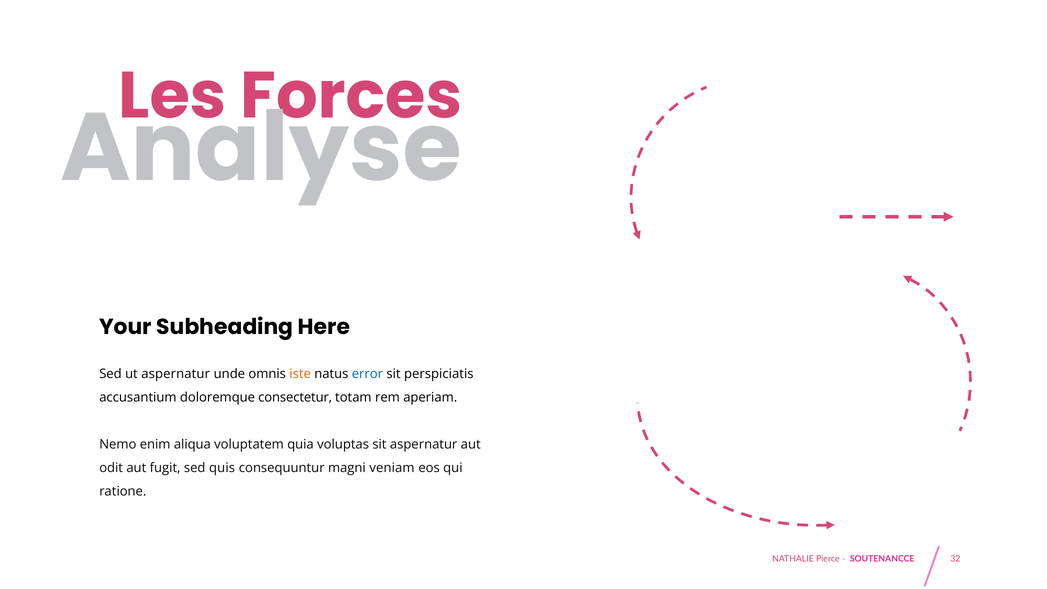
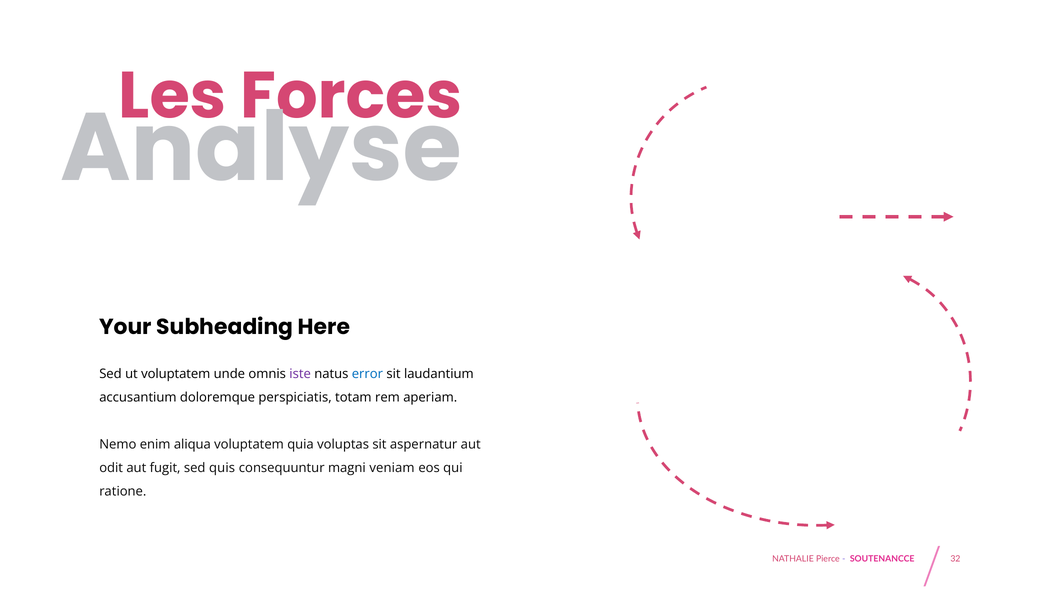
ut aspernatur: aspernatur -> voluptatem (176, 374)
iste colour: orange -> purple (300, 374)
perspiciatis: perspiciatis -> laudantium (439, 374)
consectetur: consectetur -> perspiciatis (295, 397)
